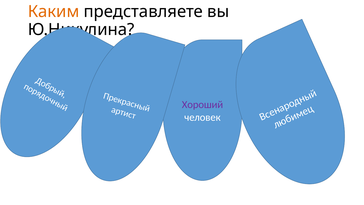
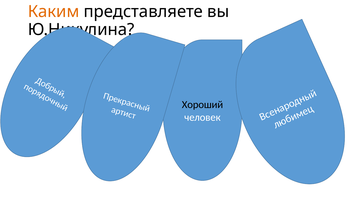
Хороший colour: purple -> black (202, 104)
